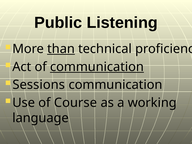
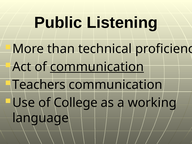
than underline: present -> none (61, 49)
Sessions: Sessions -> Teachers (39, 85)
Course: Course -> College (76, 103)
